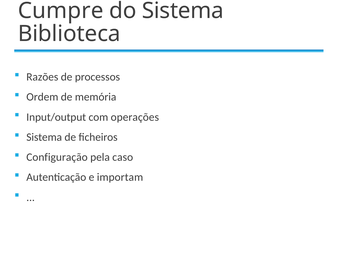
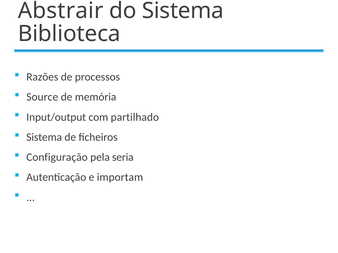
Cumpre: Cumpre -> Abstrair (61, 11)
Ordem: Ordem -> Source (42, 97)
operações: operações -> partilhado (135, 117)
caso: caso -> seria (123, 158)
